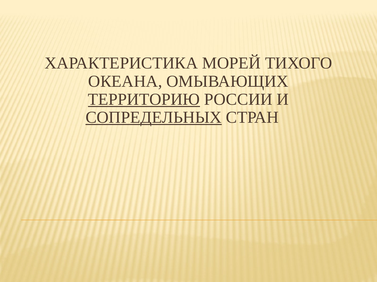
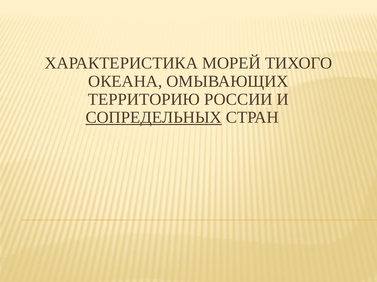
ТЕРРИТОРИЮ underline: present -> none (144, 100)
